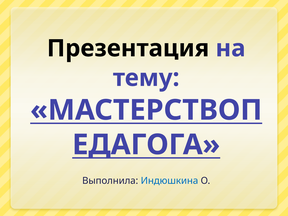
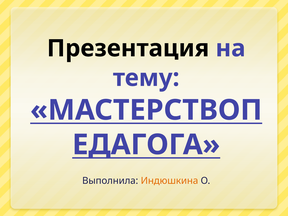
Индюшкина colour: blue -> orange (169, 181)
